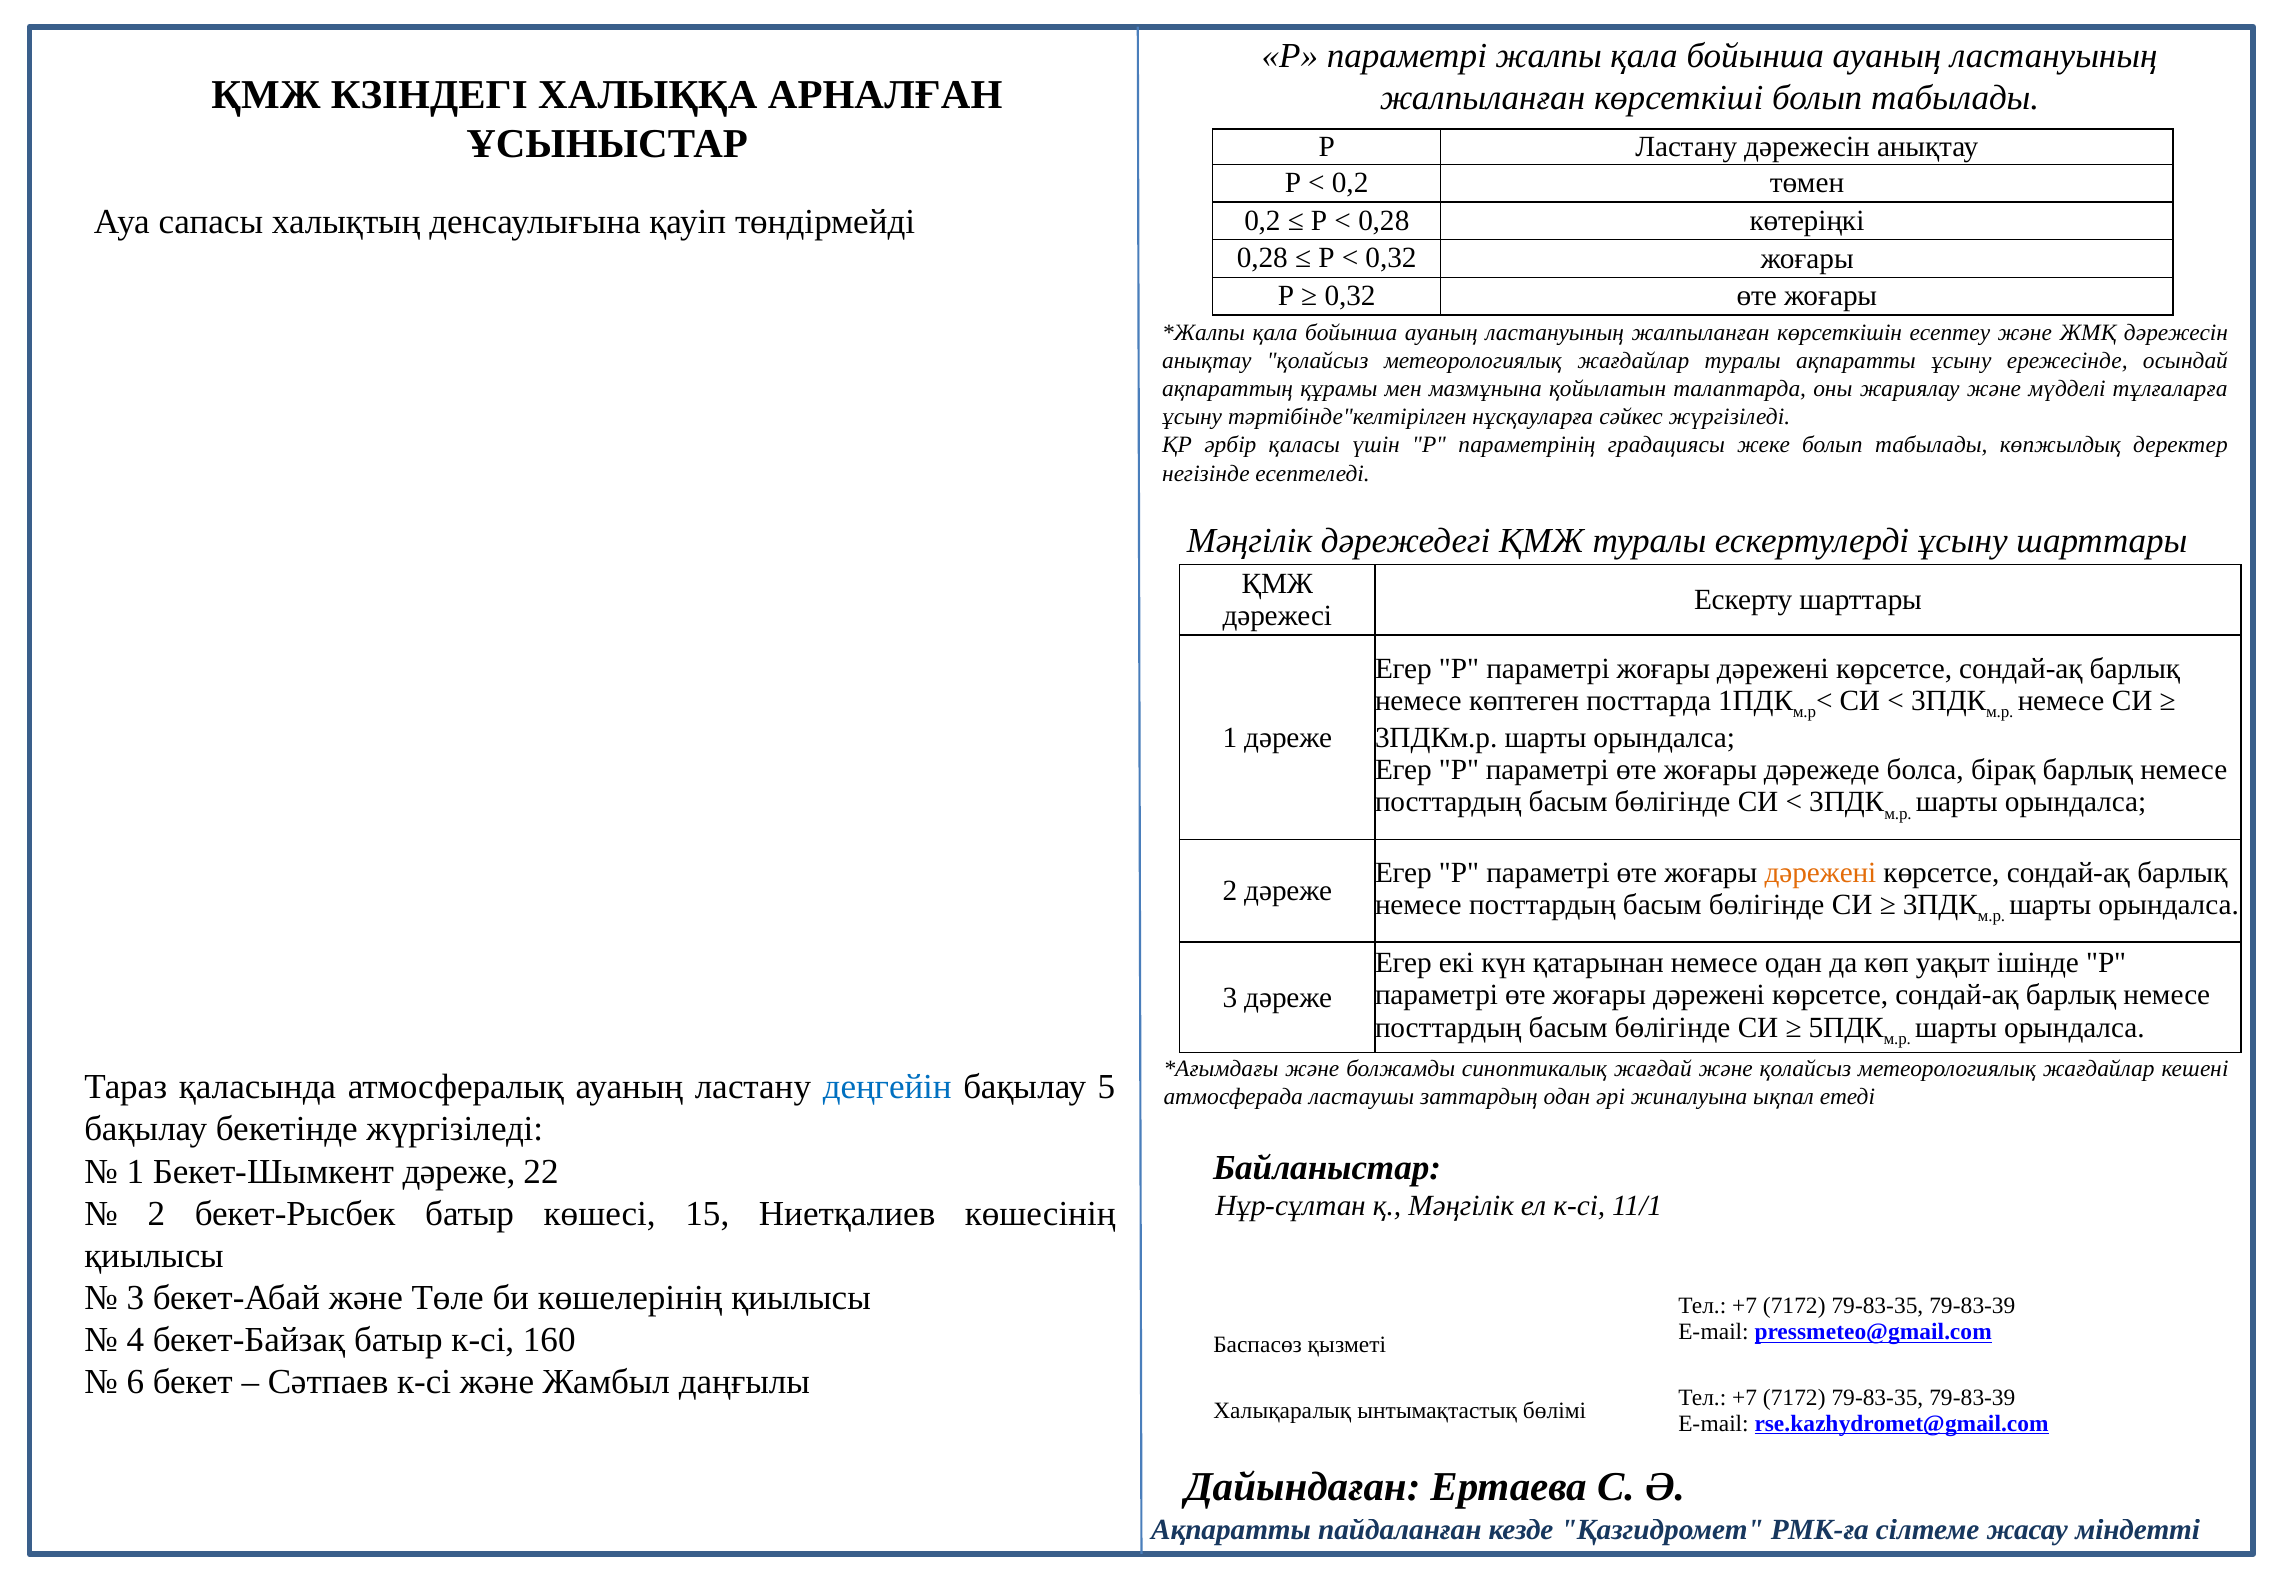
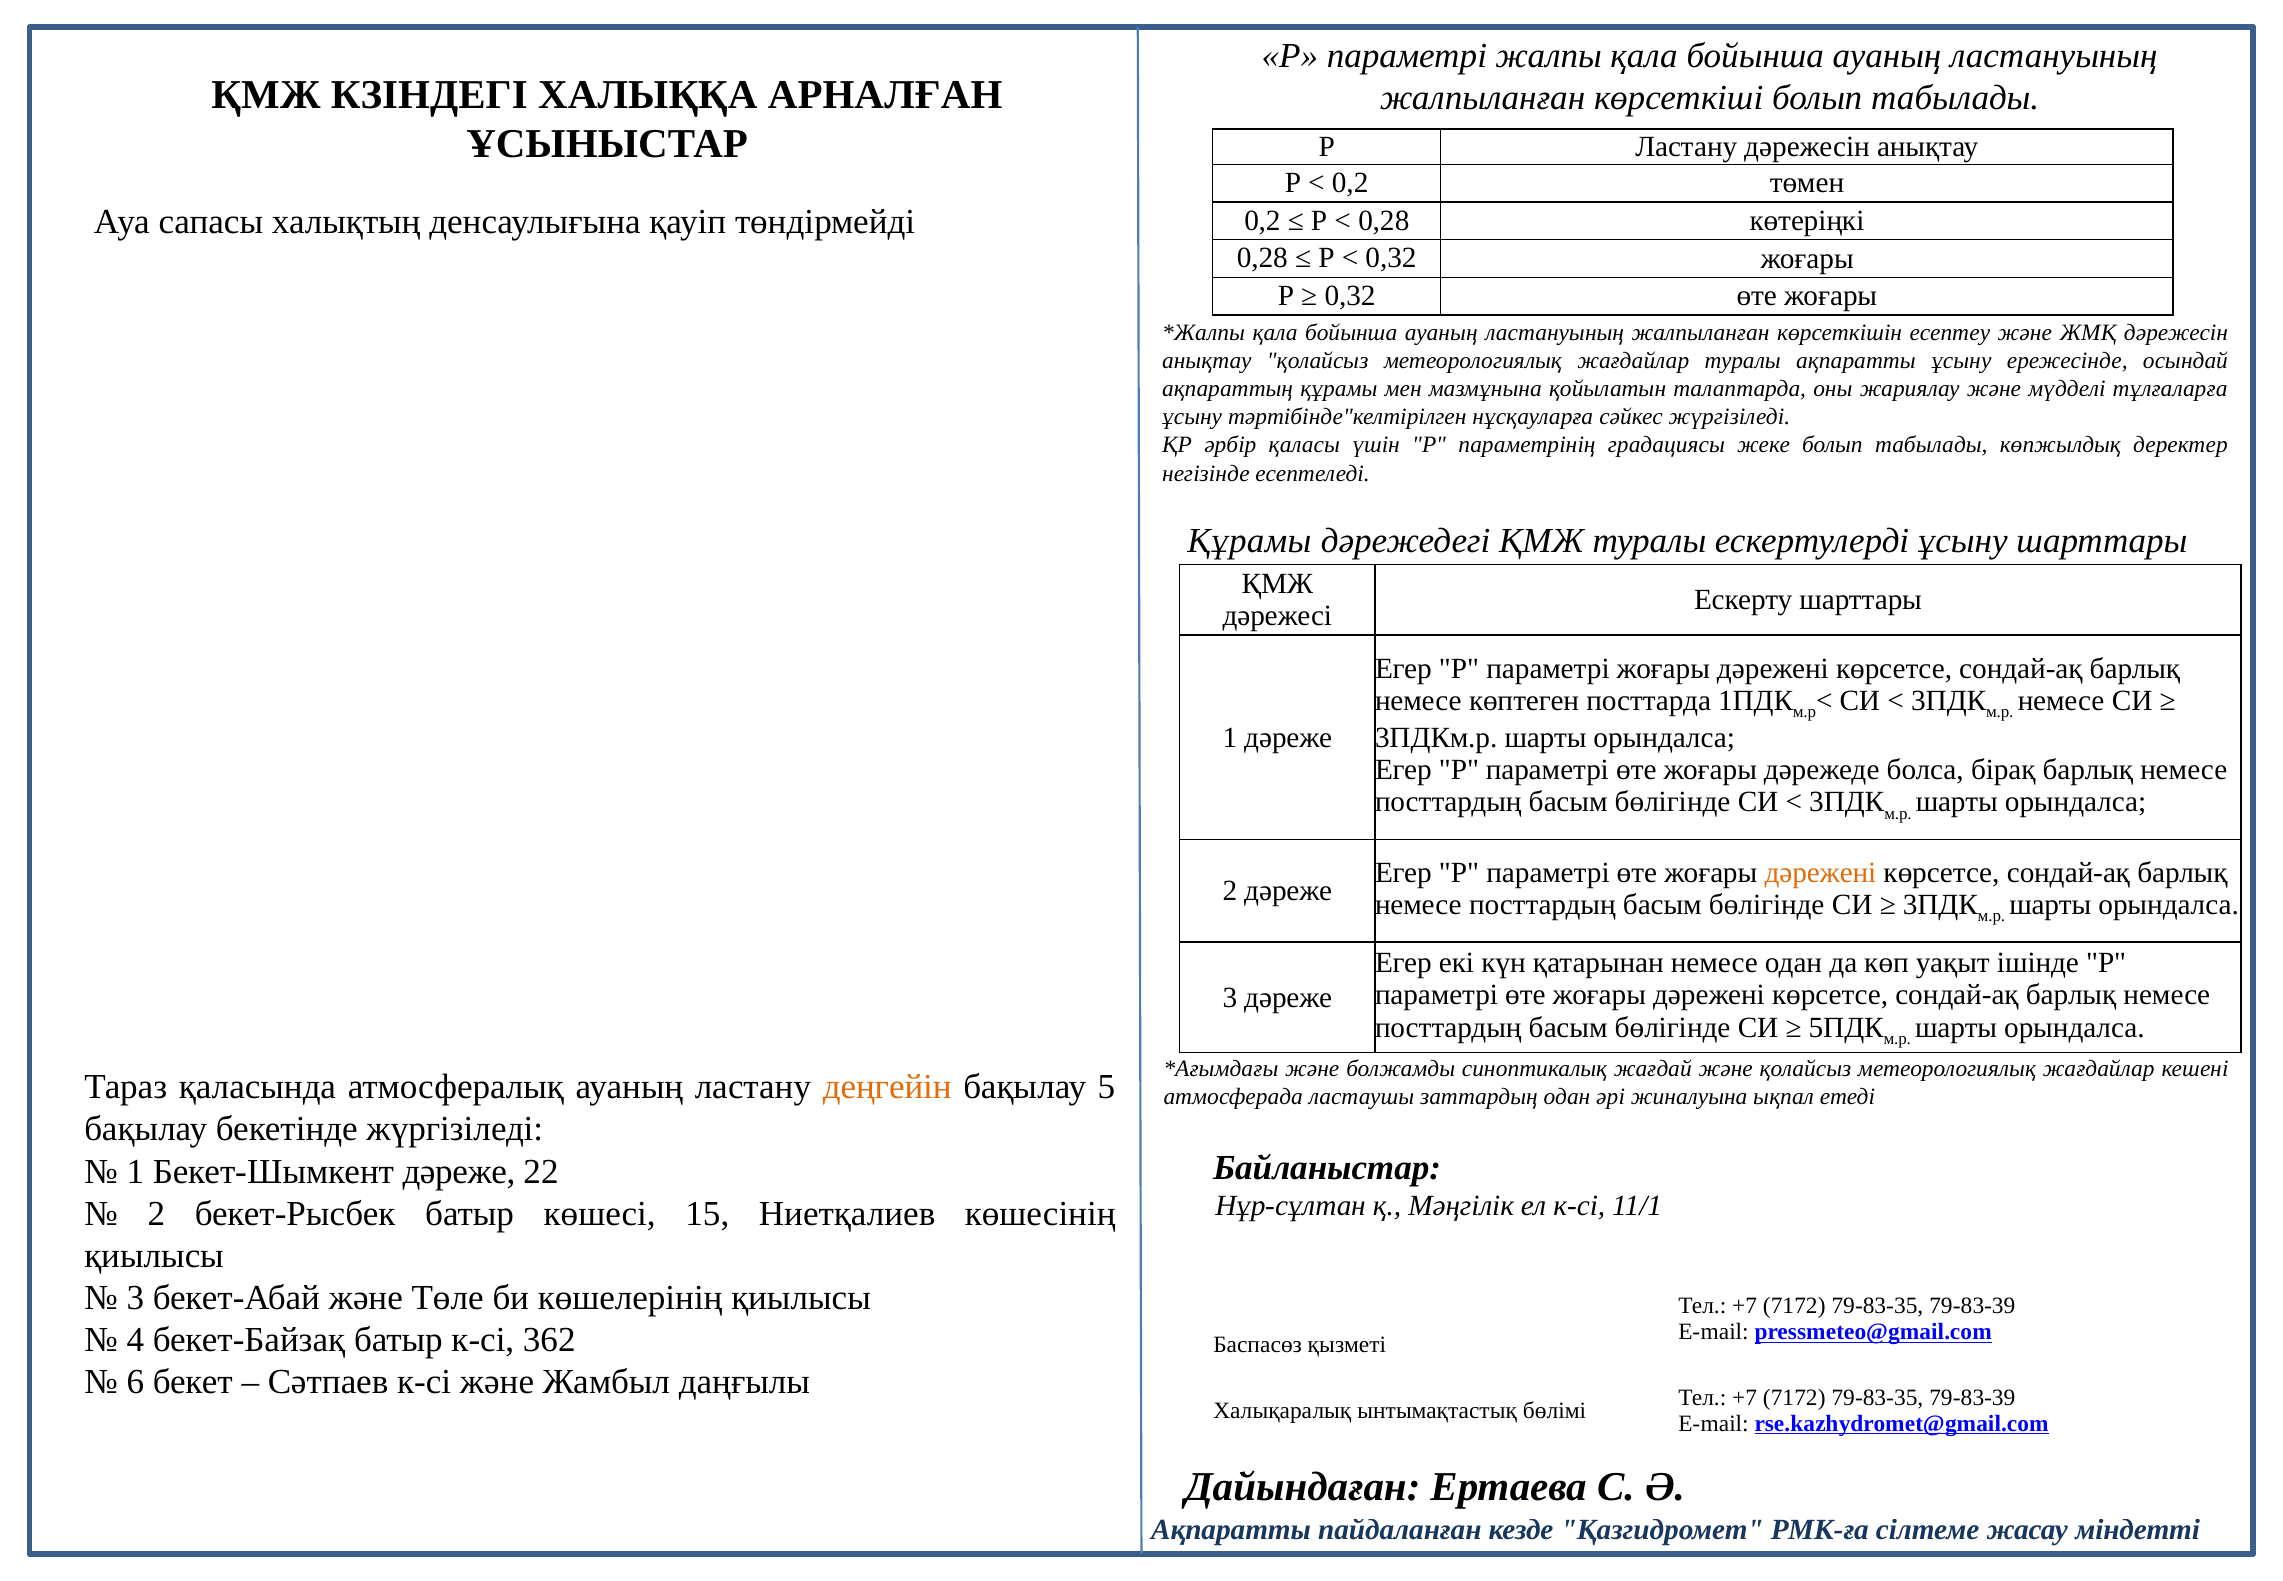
Мәңгілік: Мәңгілік -> Құрамы (1249, 541)
деңгейін colour: blue -> orange (887, 1087)
160: 160 -> 362 (549, 1340)
